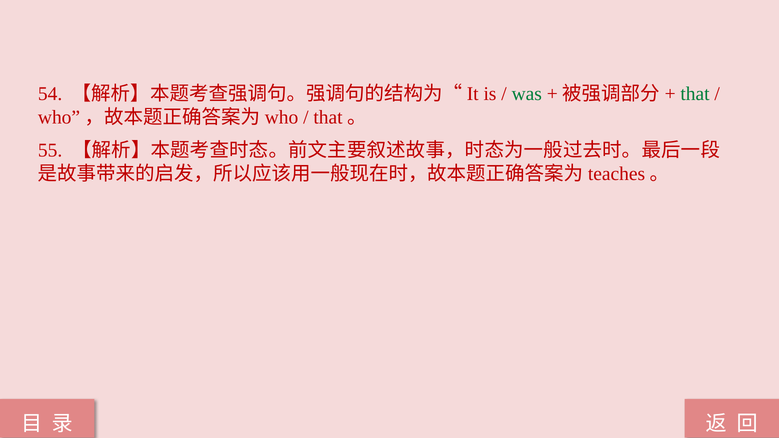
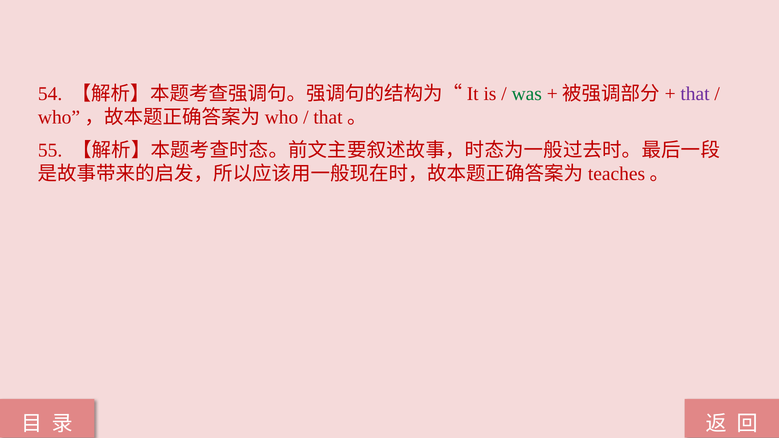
that colour: green -> purple (695, 94)
